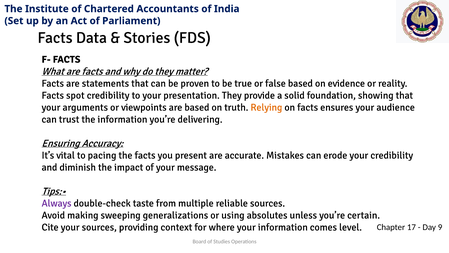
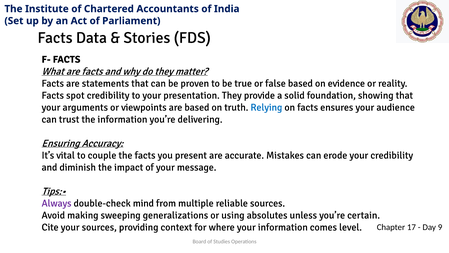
Relying colour: orange -> blue (266, 107)
pacing: pacing -> couple (102, 155)
taste: taste -> mind (143, 203)
